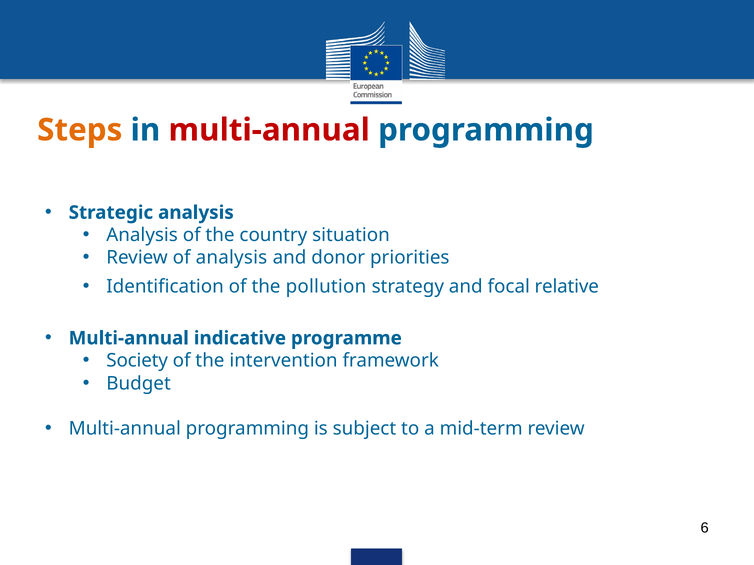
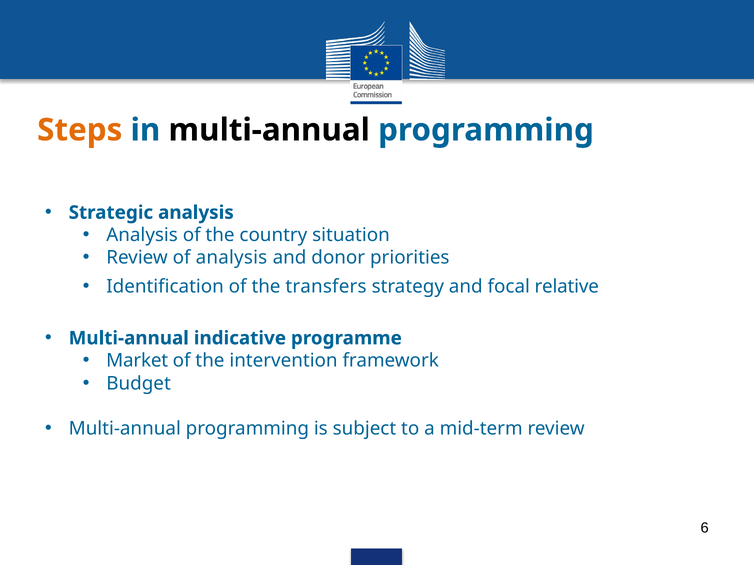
multi-annual colour: red -> black (269, 130)
pollution: pollution -> transfers (326, 287)
Society: Society -> Market (137, 361)
